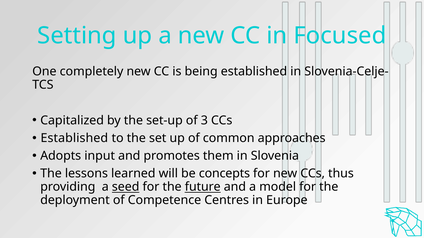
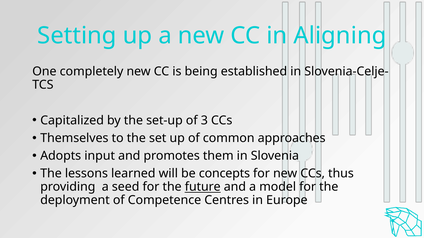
Focused: Focused -> Aligning (340, 36)
Established: Established -> Themselves (74, 138)
seed underline: present -> none (126, 187)
